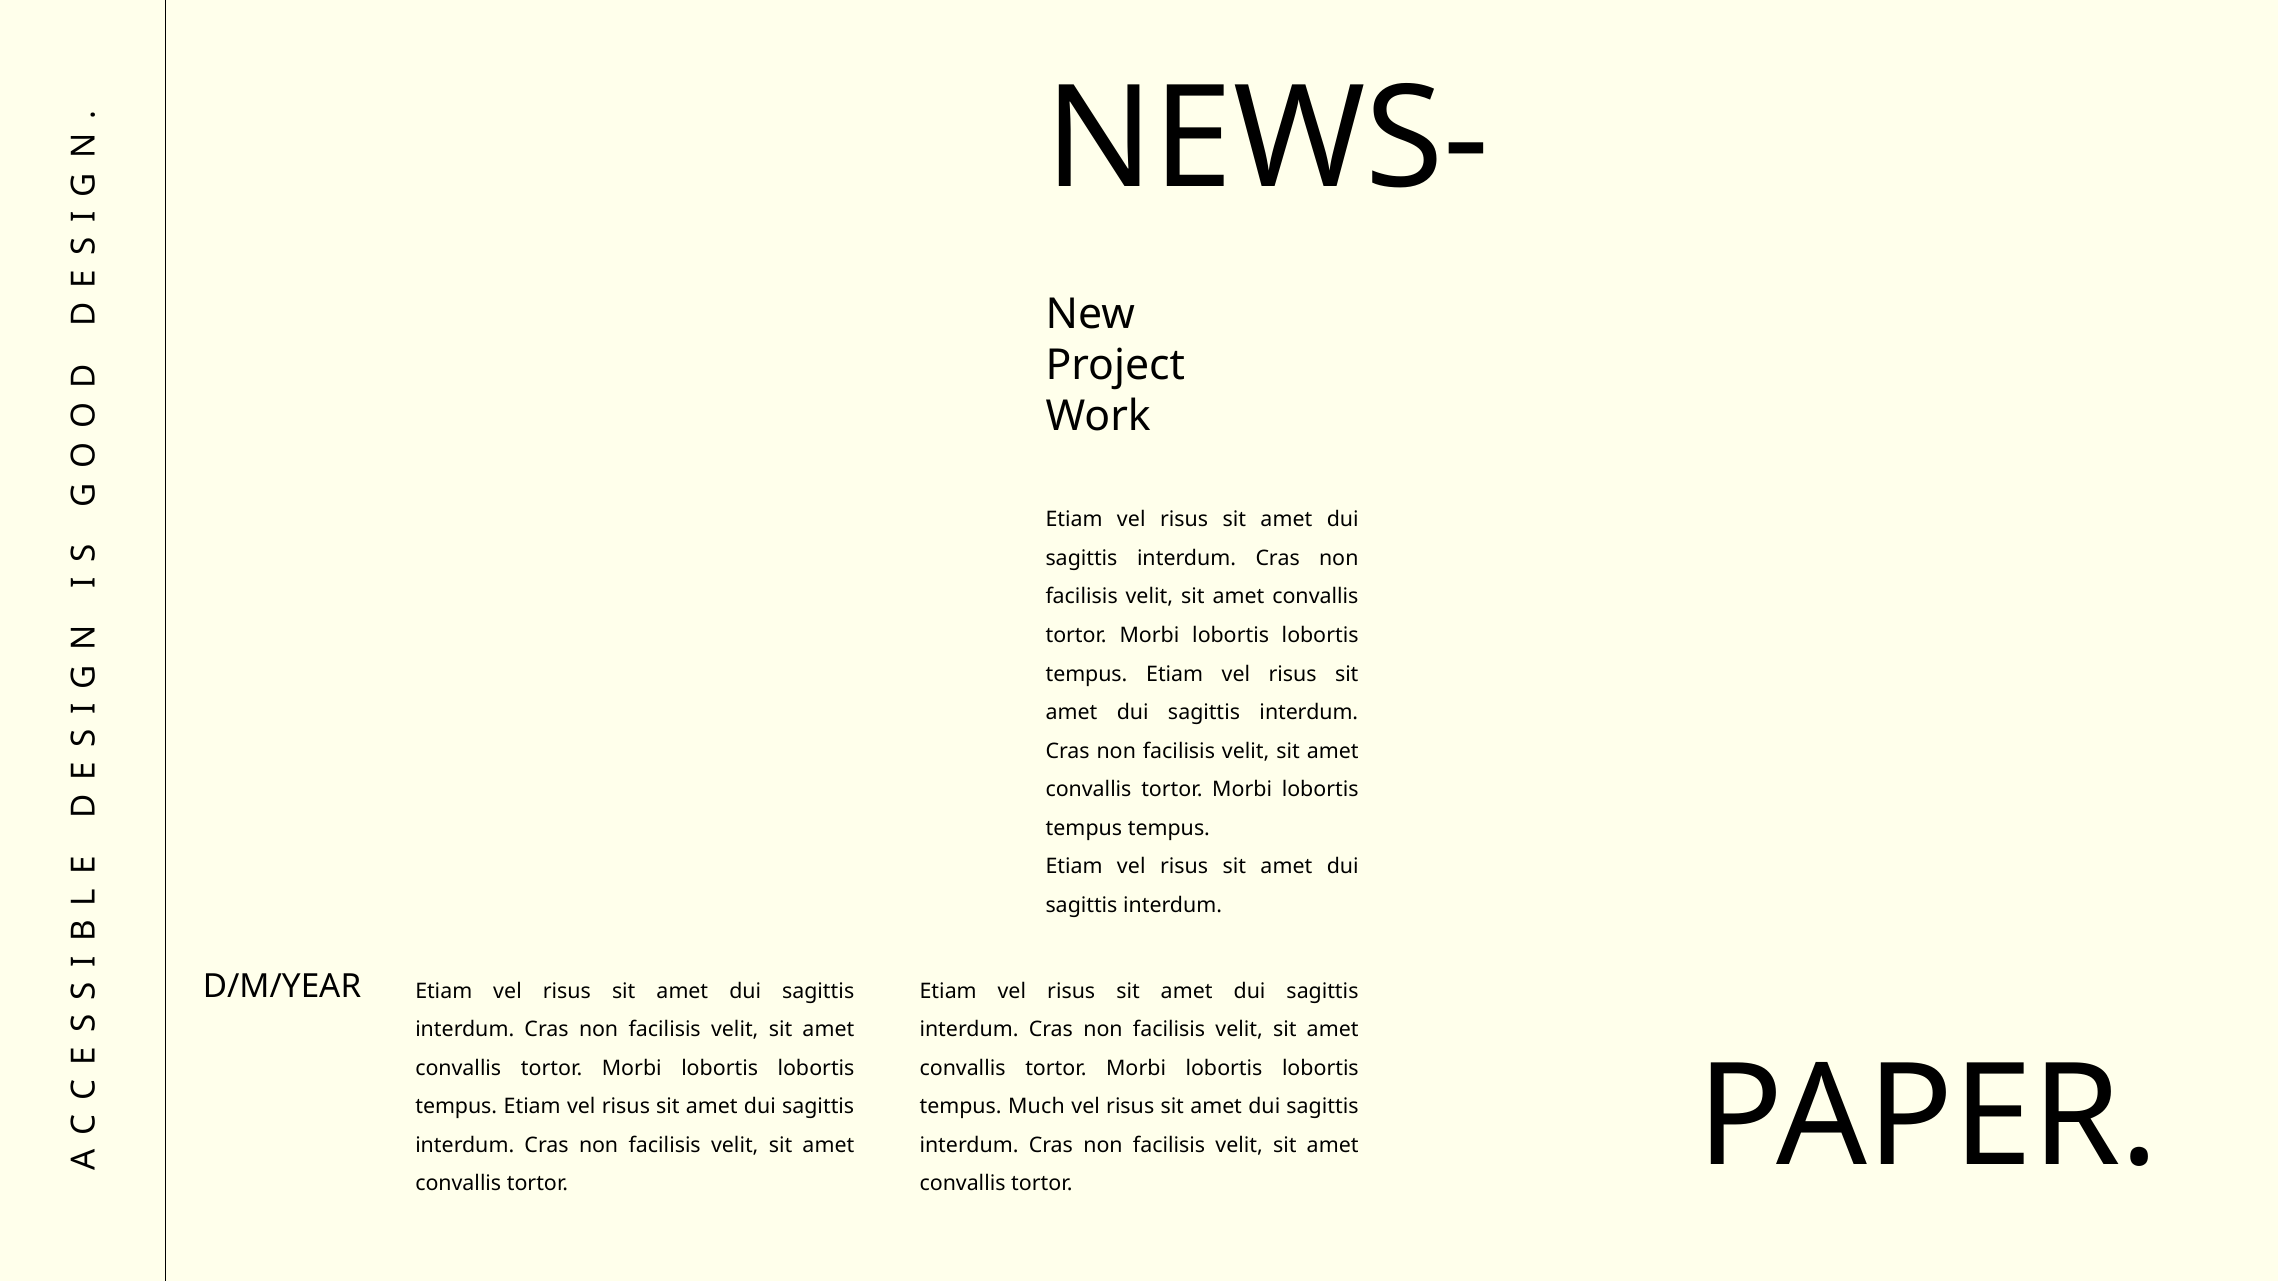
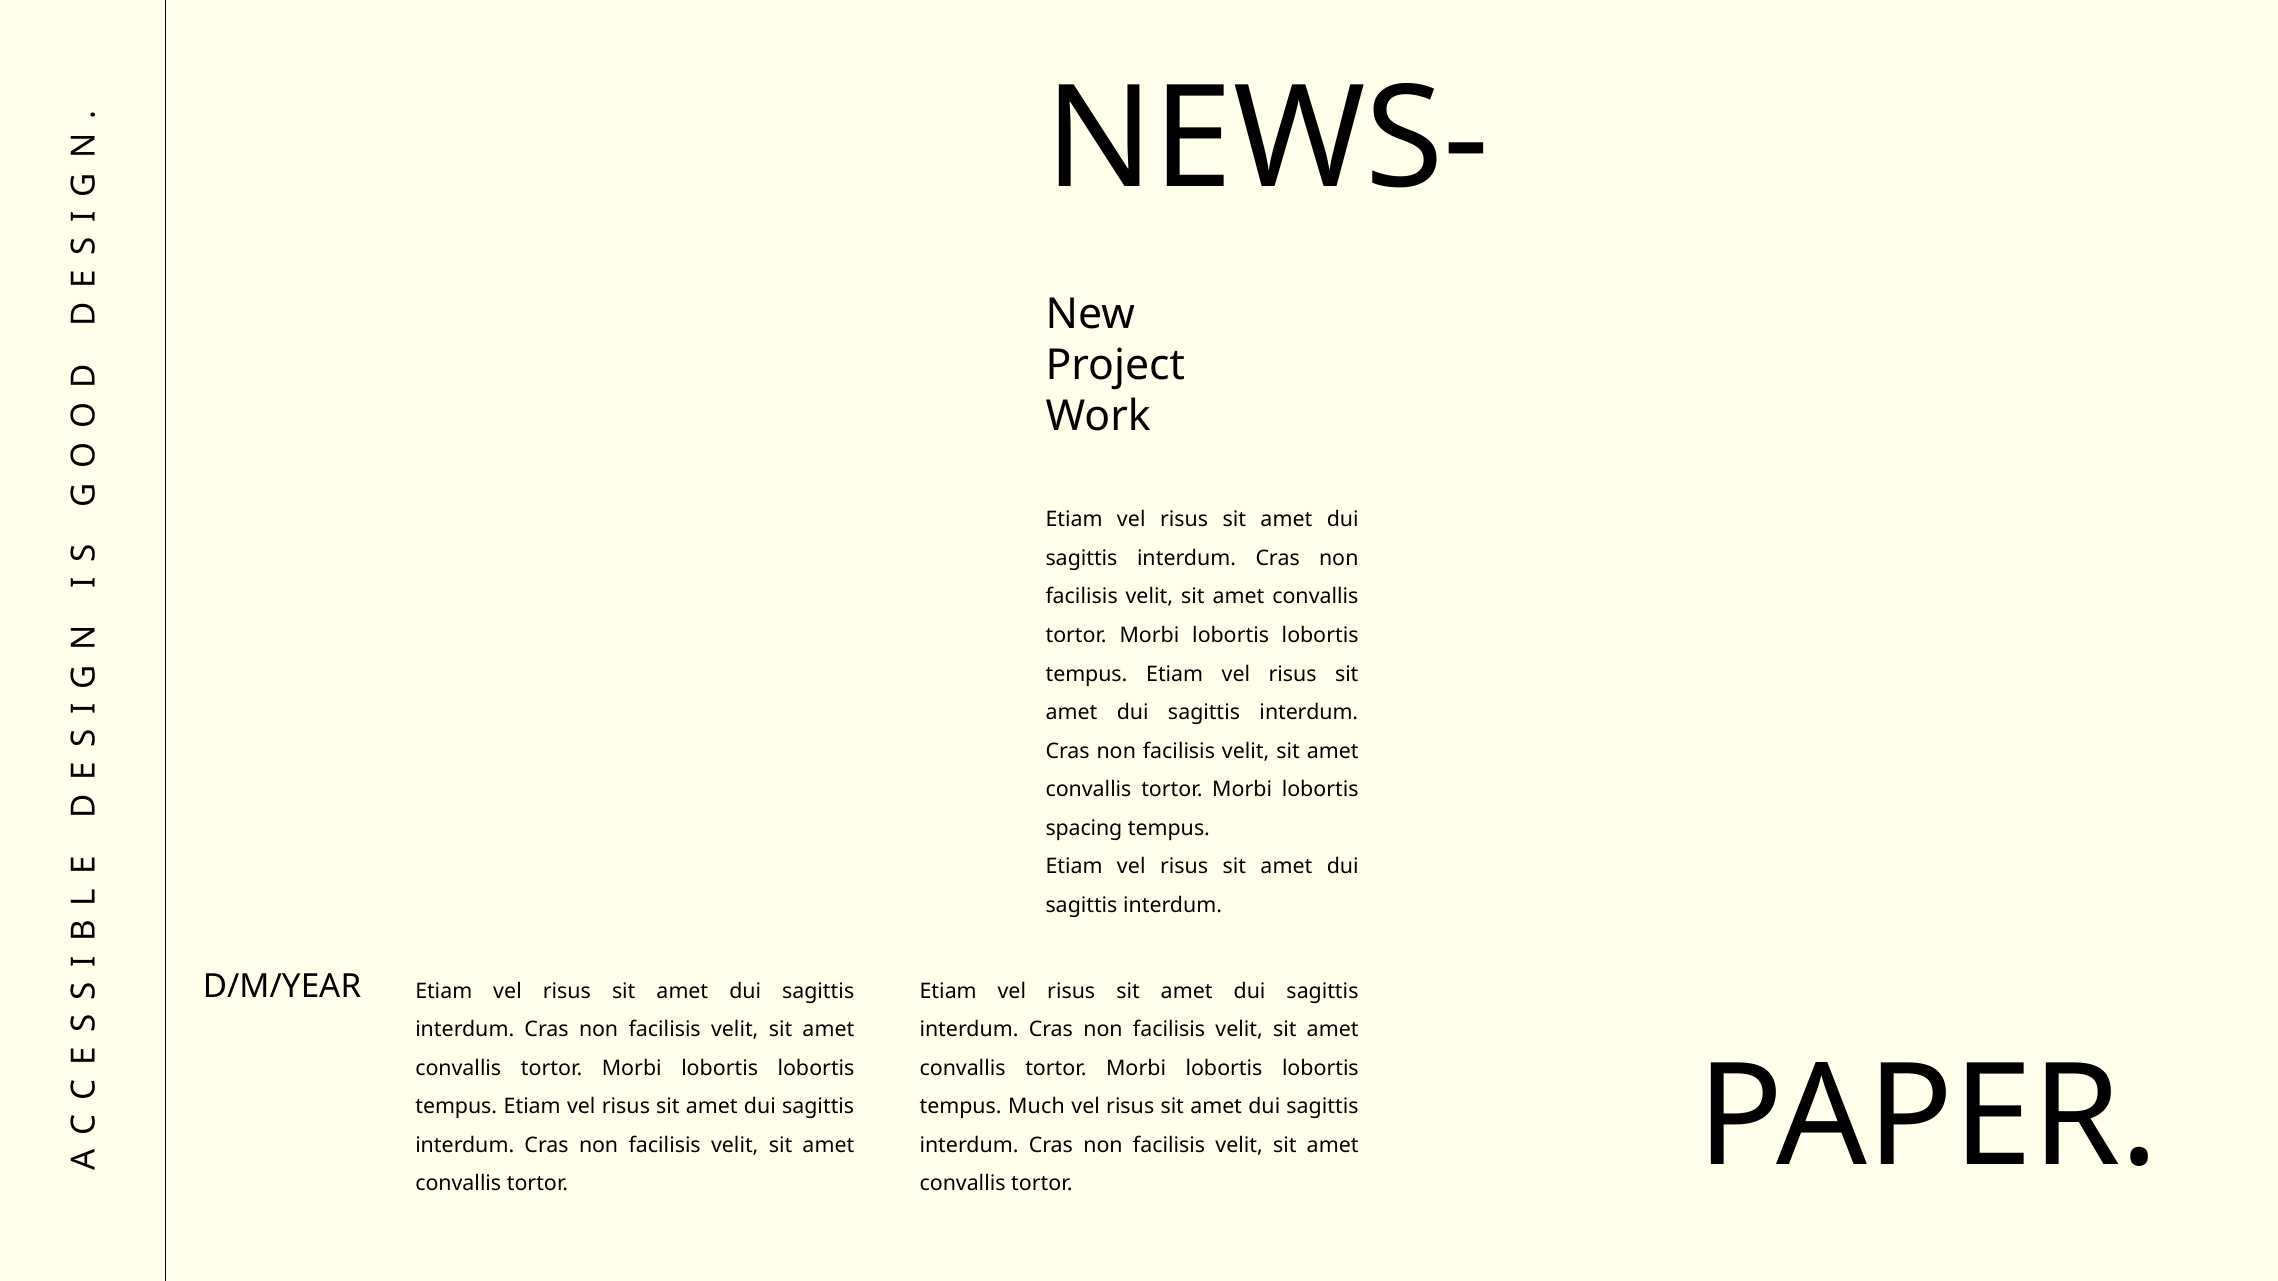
tempus: tempus -> spacing (1084, 828)
